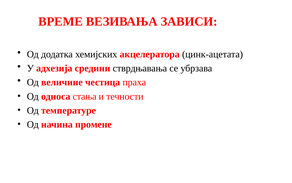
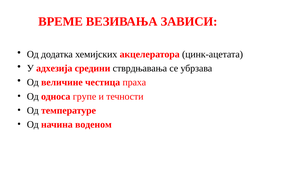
стања: стања -> групе (85, 96)
промене: промене -> воденом (93, 124)
